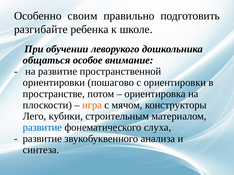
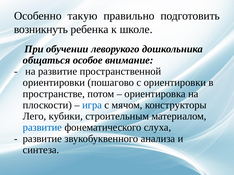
своим: своим -> такую (83, 16)
разгибайте: разгибайте -> возникнуть (41, 29)
игра colour: orange -> blue (92, 105)
